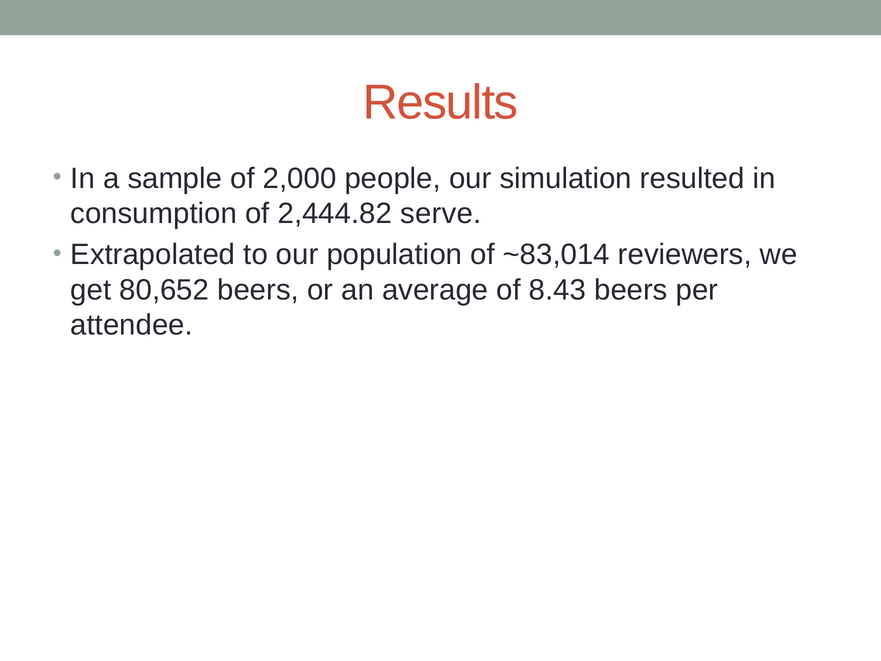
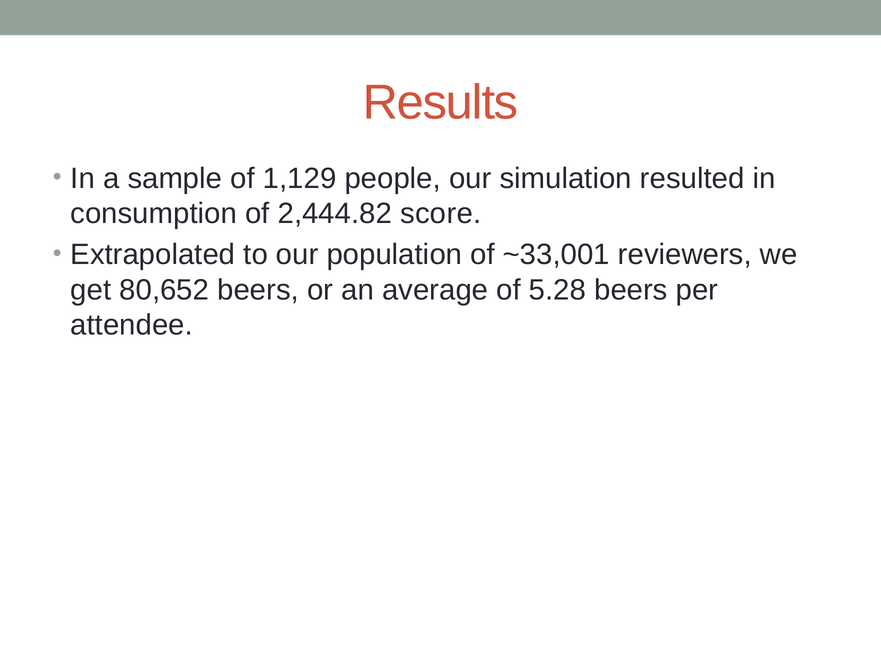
2,000: 2,000 -> 1,129 (300, 178)
serve: serve -> score (441, 214)
~83,014: ~83,014 -> ~33,001 (556, 255)
8.43: 8.43 -> 5.28 (558, 290)
